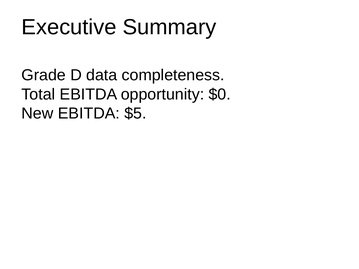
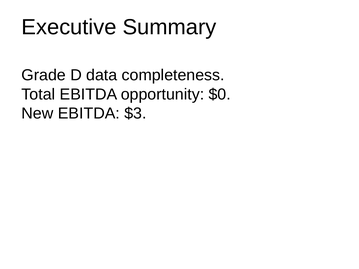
$5: $5 -> $3 (135, 114)
